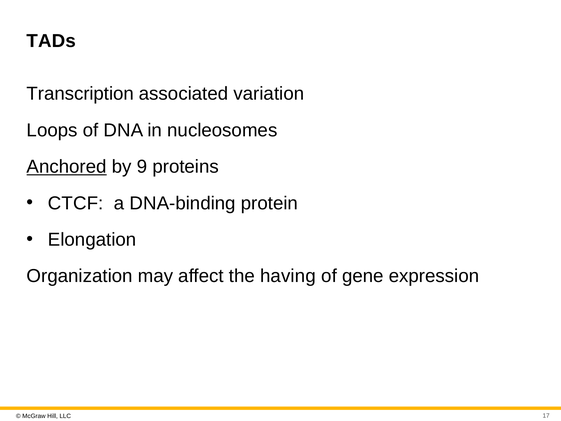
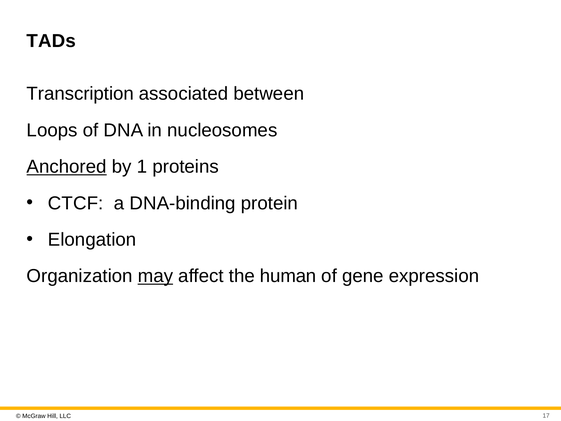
variation: variation -> between (269, 94)
9: 9 -> 1 (142, 167)
may underline: none -> present (155, 276)
having: having -> human (288, 276)
